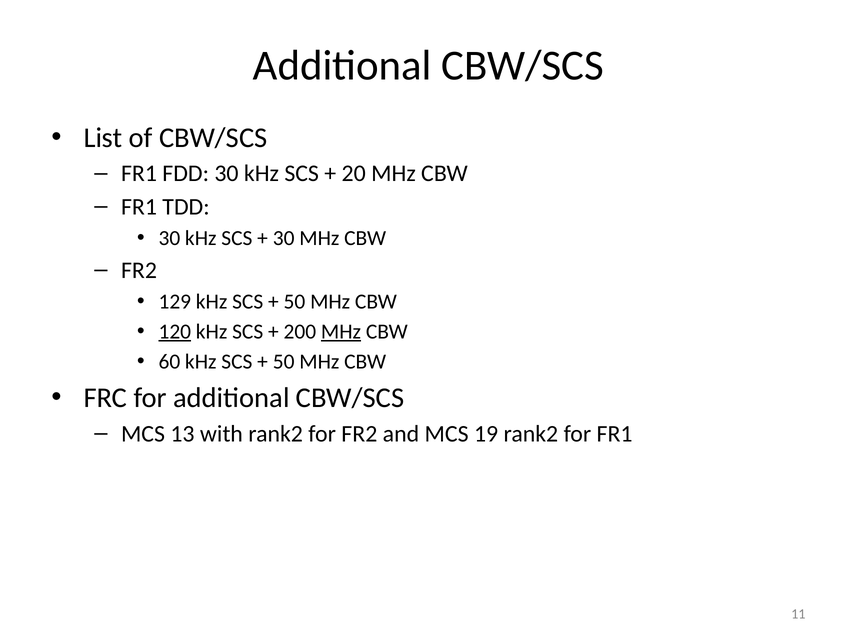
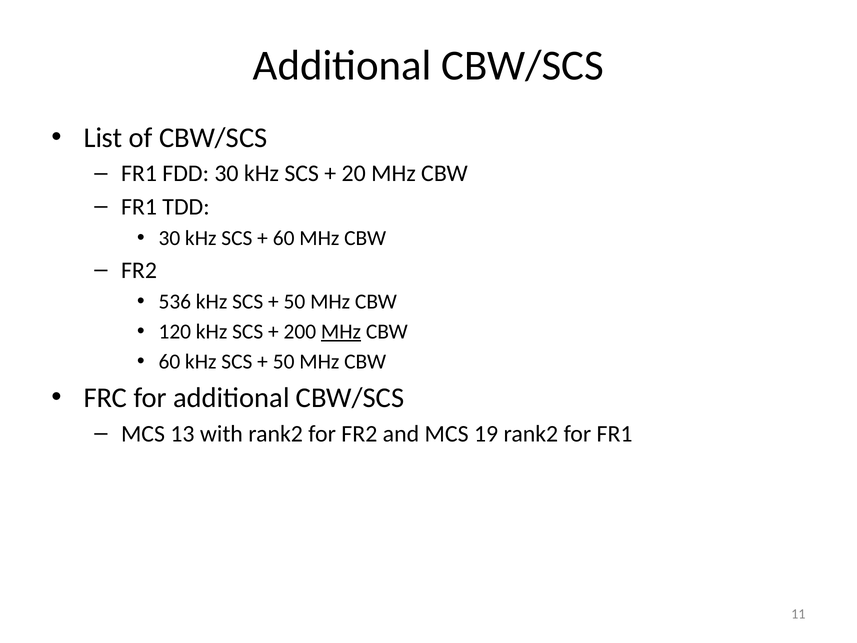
30: 30 -> 60 (284, 238)
129: 129 -> 536 (175, 301)
120 underline: present -> none (175, 331)
